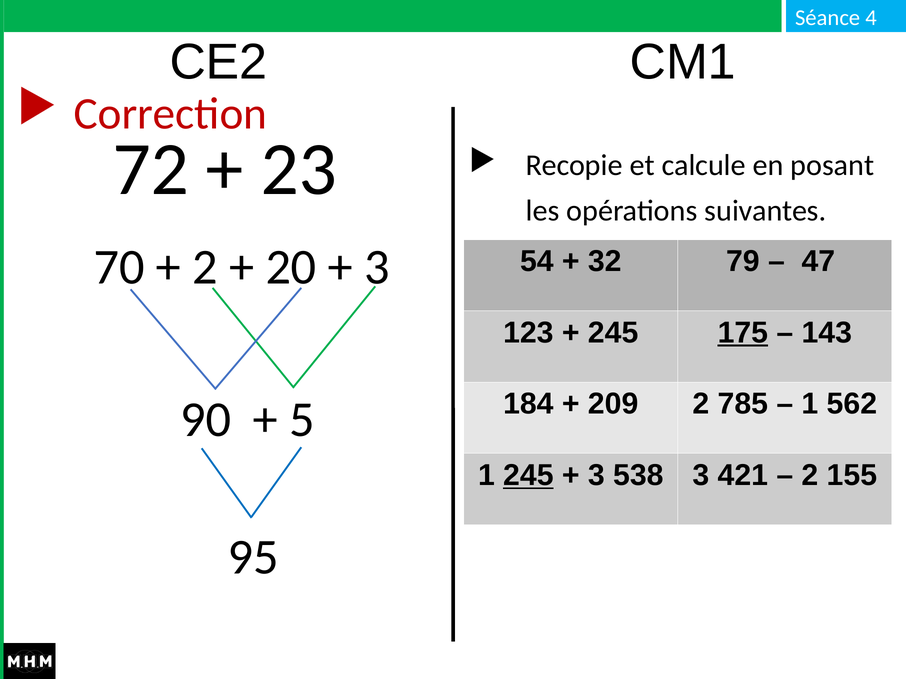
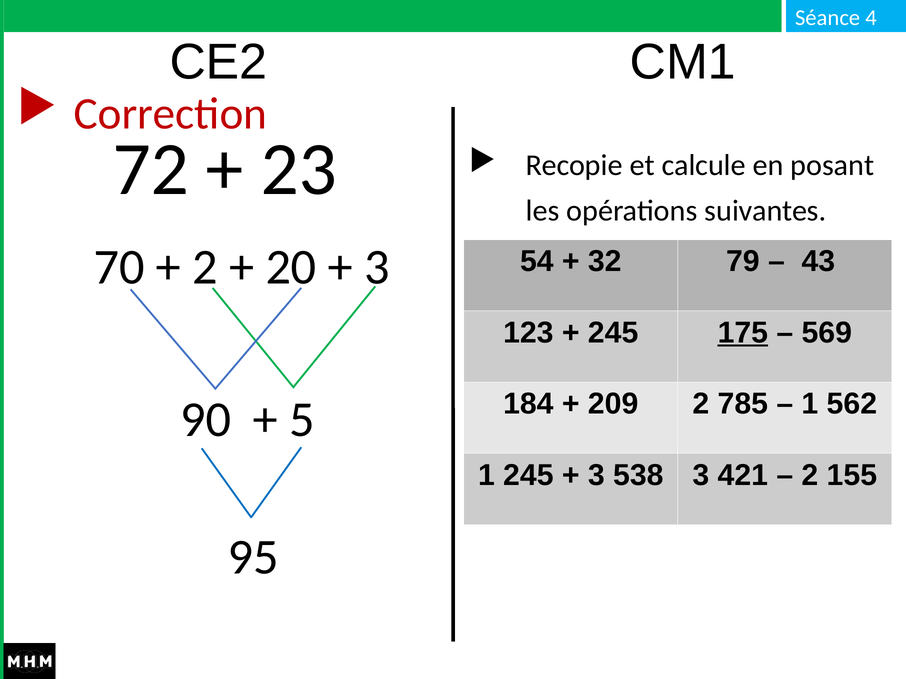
47: 47 -> 43 (818, 262)
143: 143 -> 569 (827, 333)
245 underline: present -> none (528, 476)
